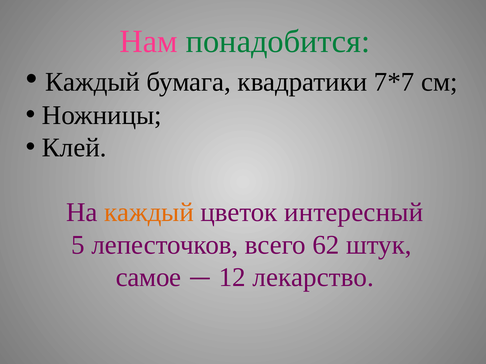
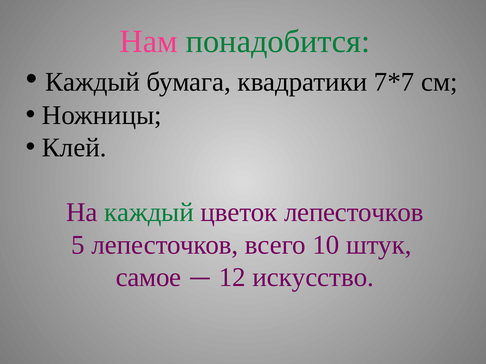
каждый colour: orange -> green (149, 213)
цветок интересный: интересный -> лепесточков (354, 213)
62: 62 -> 10 (326, 245)
лекарство: лекарство -> искусство (313, 278)
